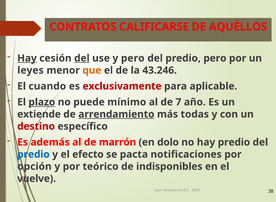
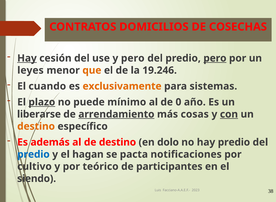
CALIFICARSE: CALIFICARSE -> DOMICILIOS (154, 27)
AQUÉLLOS: AQUÉLLOS -> COSECHAS (238, 27)
del underline: present -> none (82, 58)
pero underline: none -> present (215, 58)
43.246: 43.246 -> 19.246 (160, 70)
exclusivamente colour: red -> orange (122, 86)
aplicable: aplicable -> sistemas (213, 86)
7: 7 -> 0 (178, 102)
extiende: extiende -> liberarse (39, 114)
todas: todas -> cosas (195, 114)
con underline: none -> present (229, 114)
destino colour: red -> orange (36, 126)
de marrón: marrón -> destino (118, 142)
efecto: efecto -> hagan (88, 154)
opción: opción -> cultivo (34, 166)
indisponibles: indisponibles -> participantes (169, 166)
vuelve: vuelve -> siendo (37, 179)
